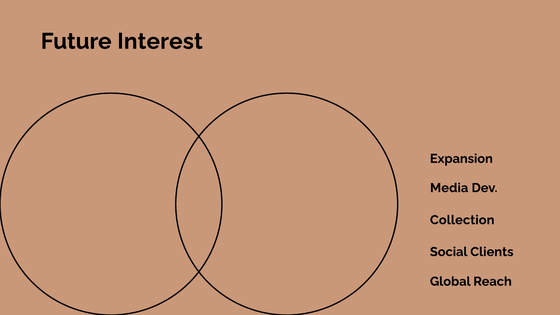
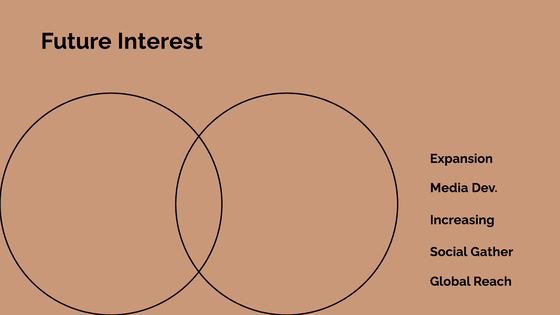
Collection: Collection -> Increasing (462, 220)
Clients: Clients -> Gather (492, 252)
